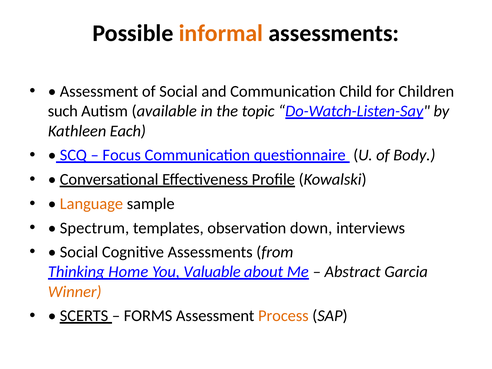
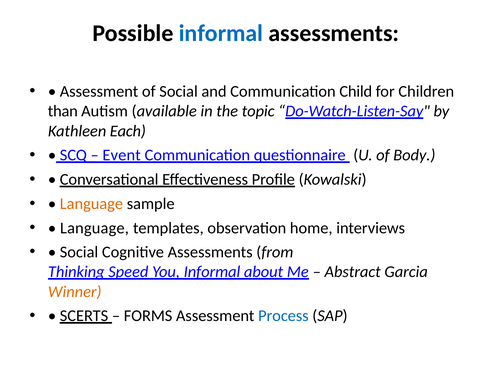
informal colour: orange -> blue (221, 33)
such: such -> than (63, 111)
Focus: Focus -> Event (122, 155)
Spectrum: Spectrum -> Language (94, 228)
down: down -> home (311, 228)
Home: Home -> Speed (128, 272)
You Valuable: Valuable -> Informal (212, 272)
Process colour: orange -> blue (283, 316)
